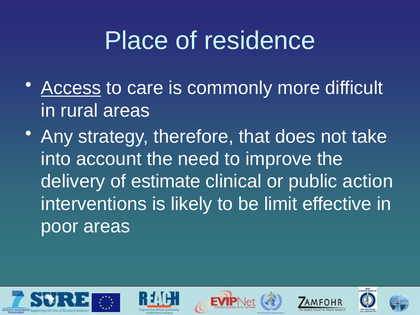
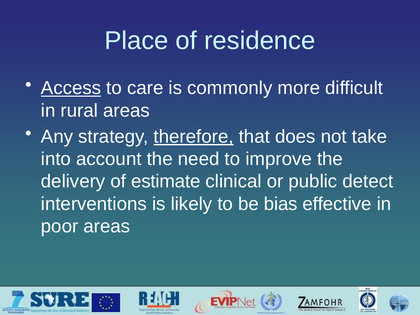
therefore underline: none -> present (194, 137)
action: action -> detect (368, 181)
limit: limit -> bias (281, 204)
